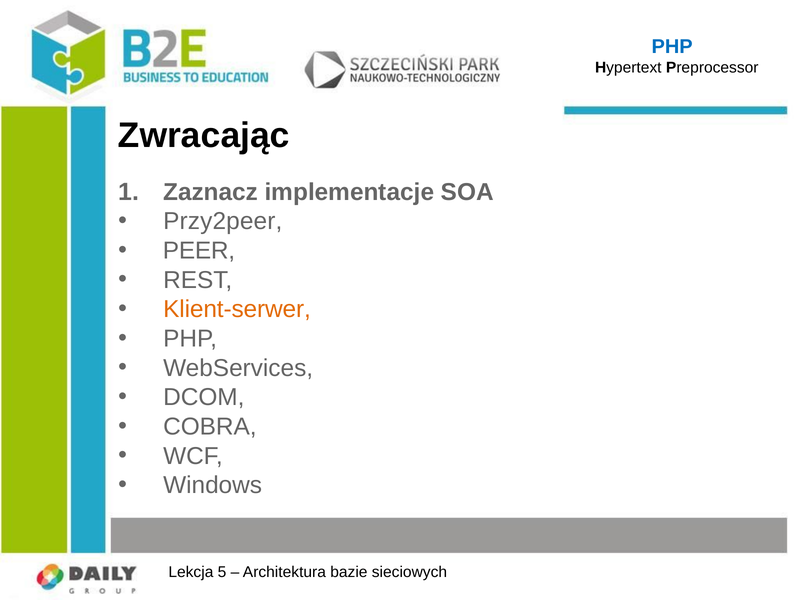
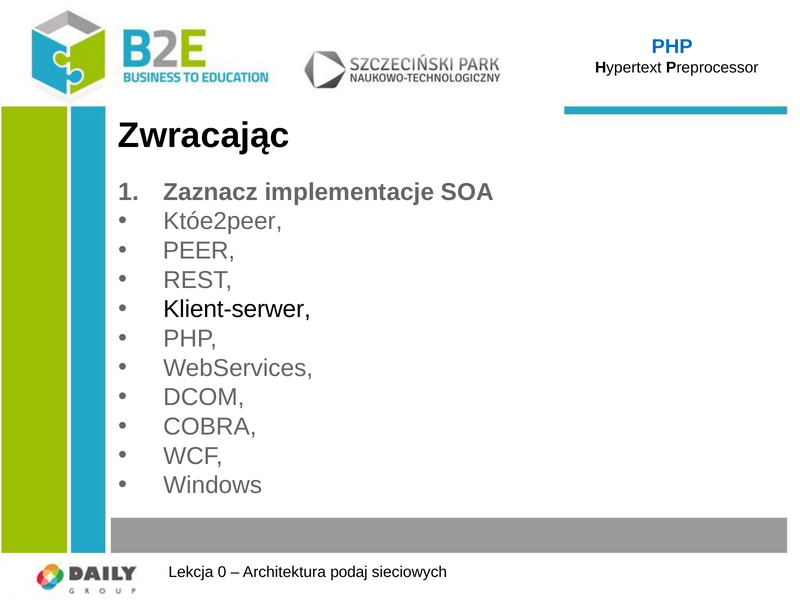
Przy2peer: Przy2peer -> Któe2peer (223, 221)
Klient-serwer colour: orange -> black (237, 309)
5: 5 -> 0 (222, 572)
bazie: bazie -> podaj (349, 572)
